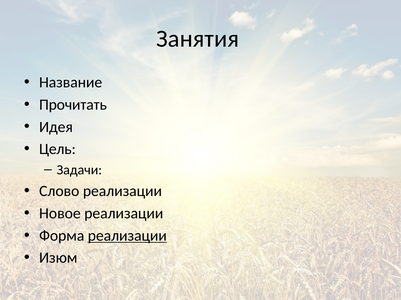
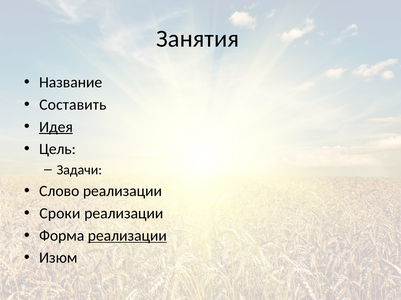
Прочитать: Прочитать -> Составить (73, 105)
Идея underline: none -> present (56, 127)
Новое: Новое -> Сроки (60, 214)
